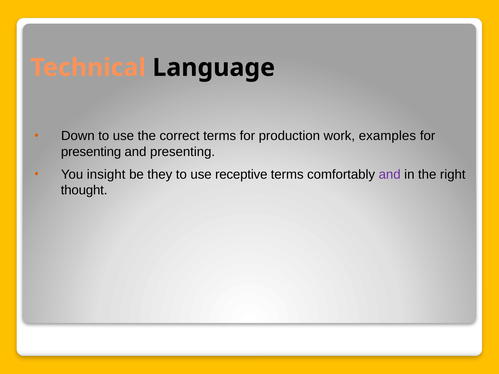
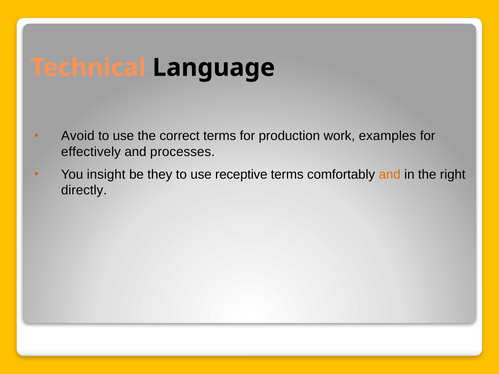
Down: Down -> Avoid (78, 136)
presenting: presenting -> effectively (91, 152)
and presenting: presenting -> processes (182, 152)
and colour: purple -> orange (390, 175)
thought: thought -> directly (84, 190)
